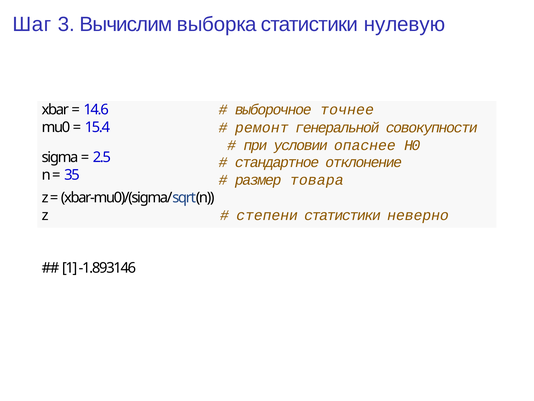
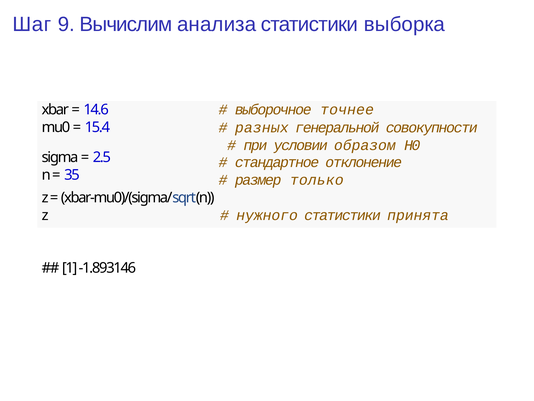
3: 3 -> 9 (66, 24)
выборка: выборка -> анализа (217, 24)
нулевую: нулевую -> выборка (404, 24)
ремонт: ремонт -> разных (262, 128)
опаснее: опаснее -> образом (365, 145)
товара: товара -> только (317, 180)
степени: степени -> нужного (267, 215)
неверно: неверно -> принята (418, 215)
